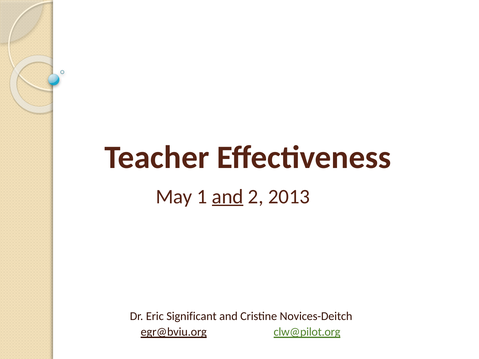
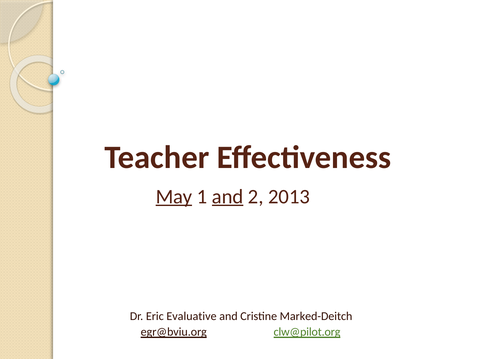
May underline: none -> present (174, 197)
Significant: Significant -> Evaluative (192, 317)
Novices-Deitch: Novices-Deitch -> Marked-Deitch (316, 317)
